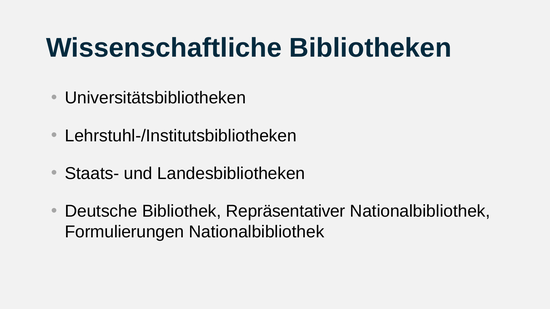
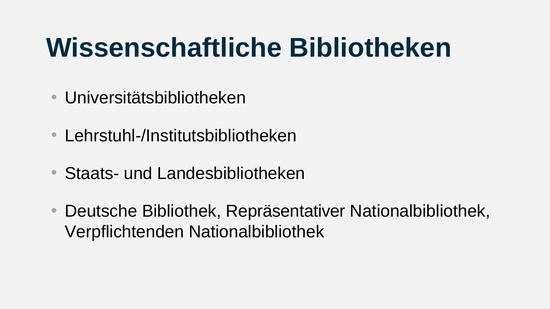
Formulierungen: Formulierungen -> Verpflichtenden (124, 232)
